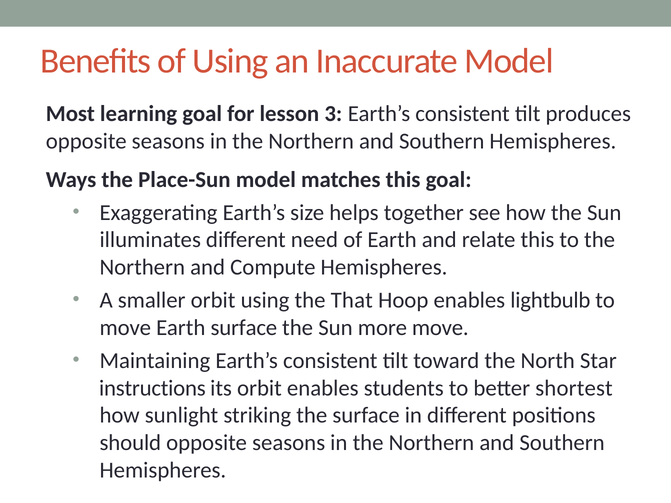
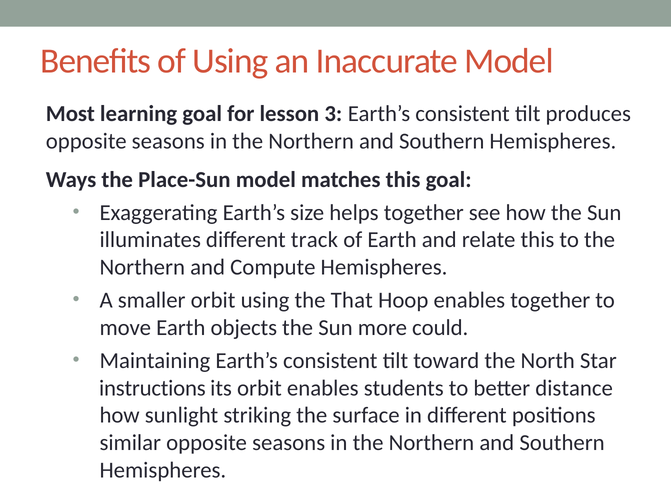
need: need -> track (314, 240)
enables lightbulb: lightbulb -> together (550, 300)
Earth surface: surface -> objects (244, 328)
more move: move -> could (440, 328)
shortest: shortest -> distance (574, 388)
should: should -> similar (130, 443)
